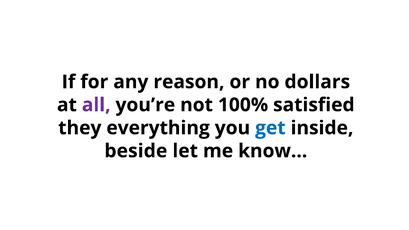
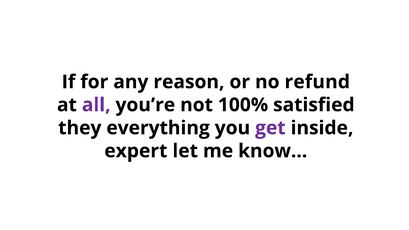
dollars: dollars -> refund (317, 82)
get colour: blue -> purple (270, 128)
beside: beside -> expert (136, 151)
